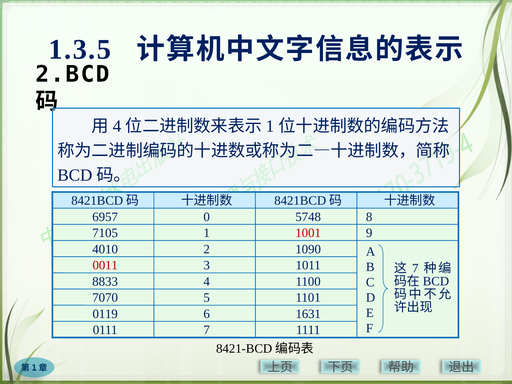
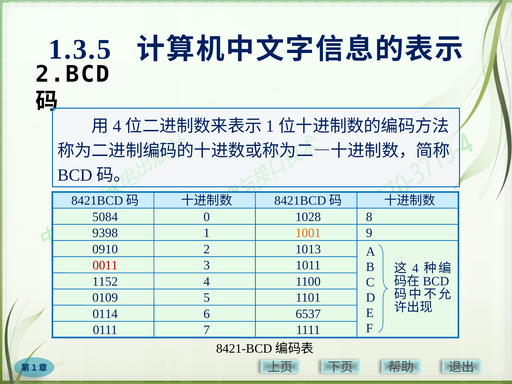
6957: 6957 -> 5084 (105, 217)
5748: 5748 -> 1028 (308, 217)
7105: 7105 -> 9398 (105, 233)
1001 colour: red -> orange (308, 233)
4010: 4010 -> 0910 (105, 249)
1090: 1090 -> 1013 (308, 249)
7: 7 -> 4 (415, 268)
8833: 8833 -> 1152 (105, 282)
7070: 7070 -> 0109 (105, 298)
0119: 0119 -> 0114 (105, 314)
1631: 1631 -> 6537 (308, 314)
